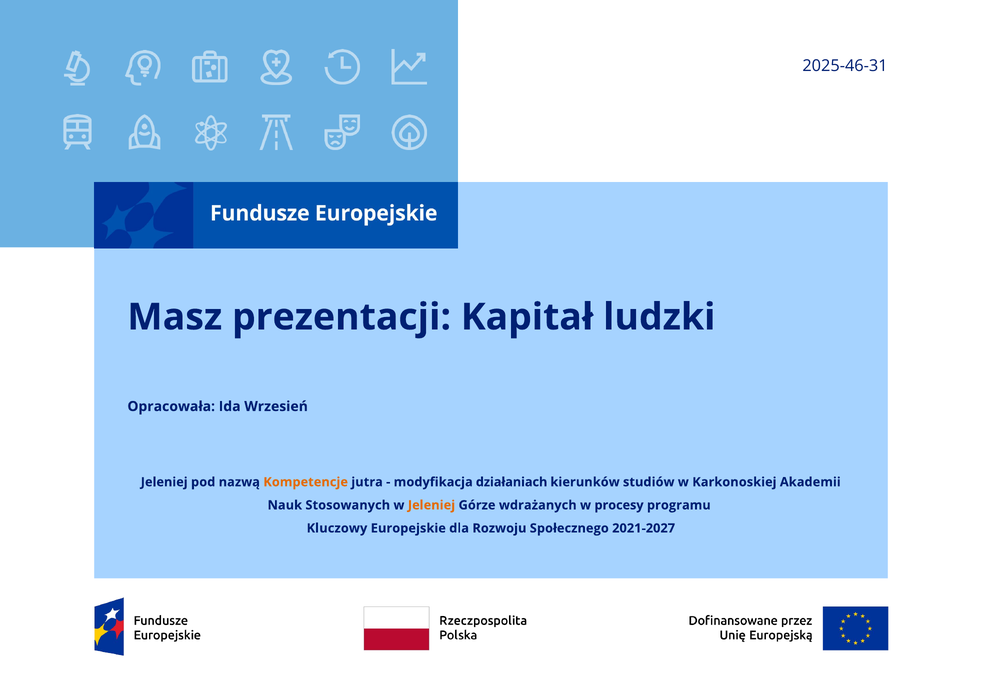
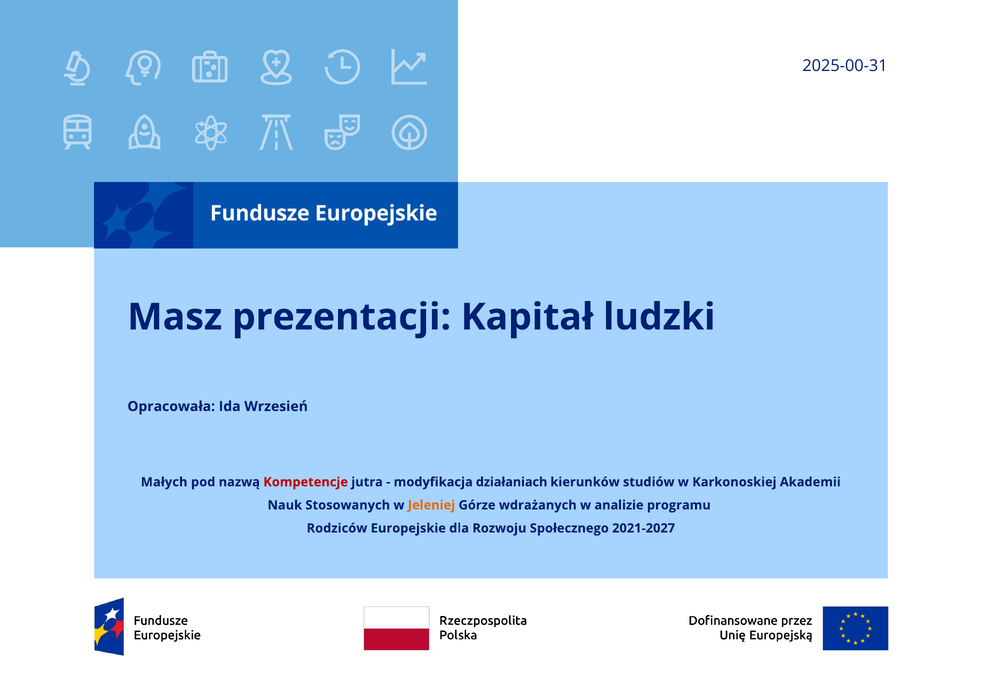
2025-46-31: 2025-46-31 -> 2025-00-31 (845, 66)
Jeleniej: Jeleniej -> Małych (164, 482)
Kompetencje colour: orange -> red (306, 482)
procesy: procesy -> analizie (619, 505)
Kluczowy: Kluczowy -> Rodziców (337, 529)
